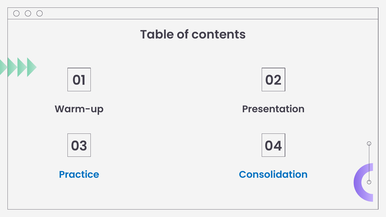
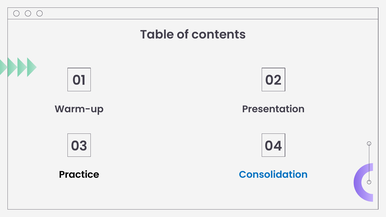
Practice colour: blue -> black (79, 175)
